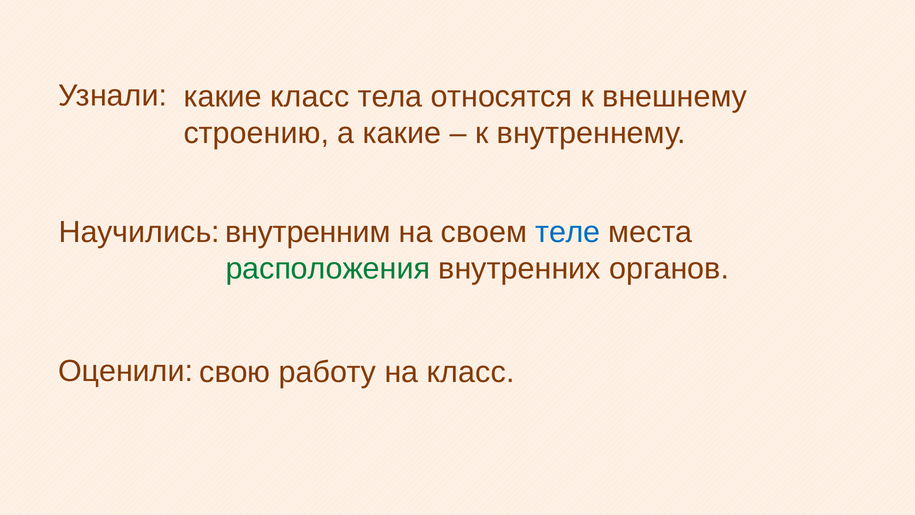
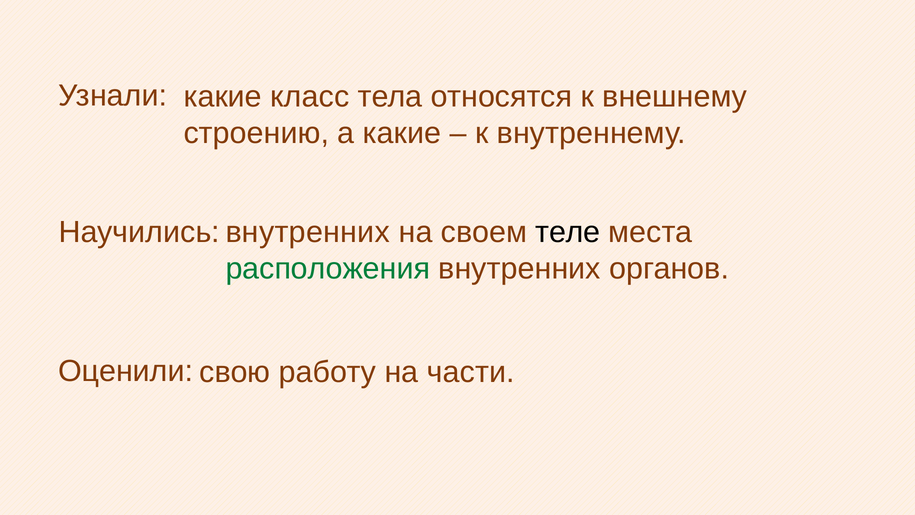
внутренним: внутренним -> внутренних (308, 232)
теле colour: blue -> black (568, 232)
на класс: класс -> части (471, 372)
